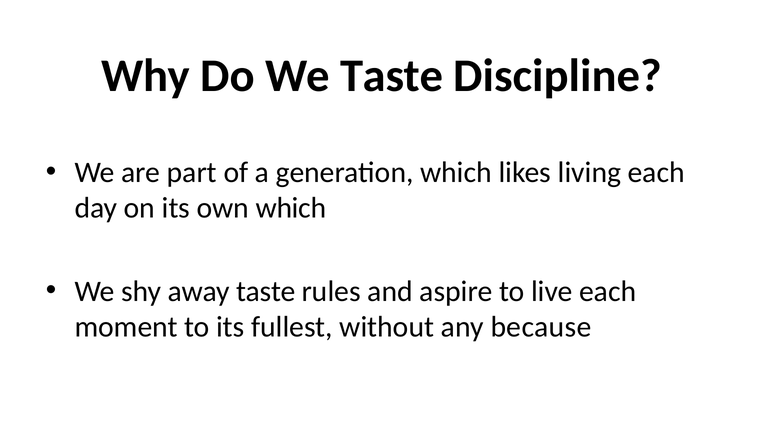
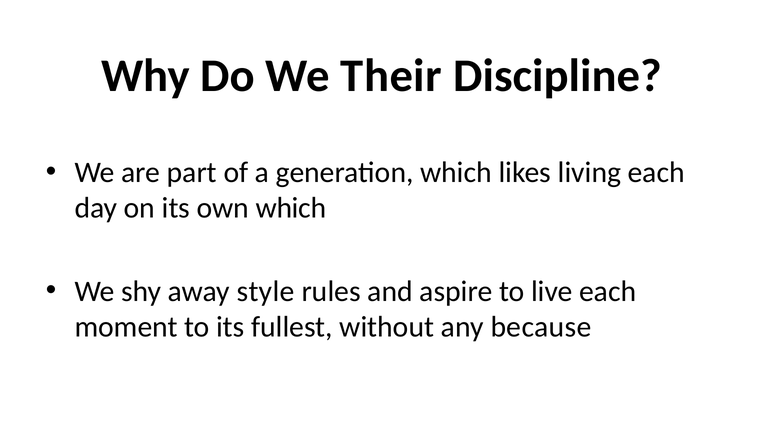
We Taste: Taste -> Their (391, 76)
away taste: taste -> style (266, 291)
